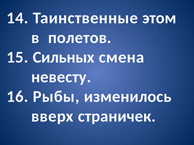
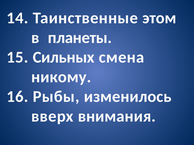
полетов: полетов -> планеты (80, 38)
невесту: невесту -> никому (61, 77)
страничек: страничек -> внимания (117, 117)
